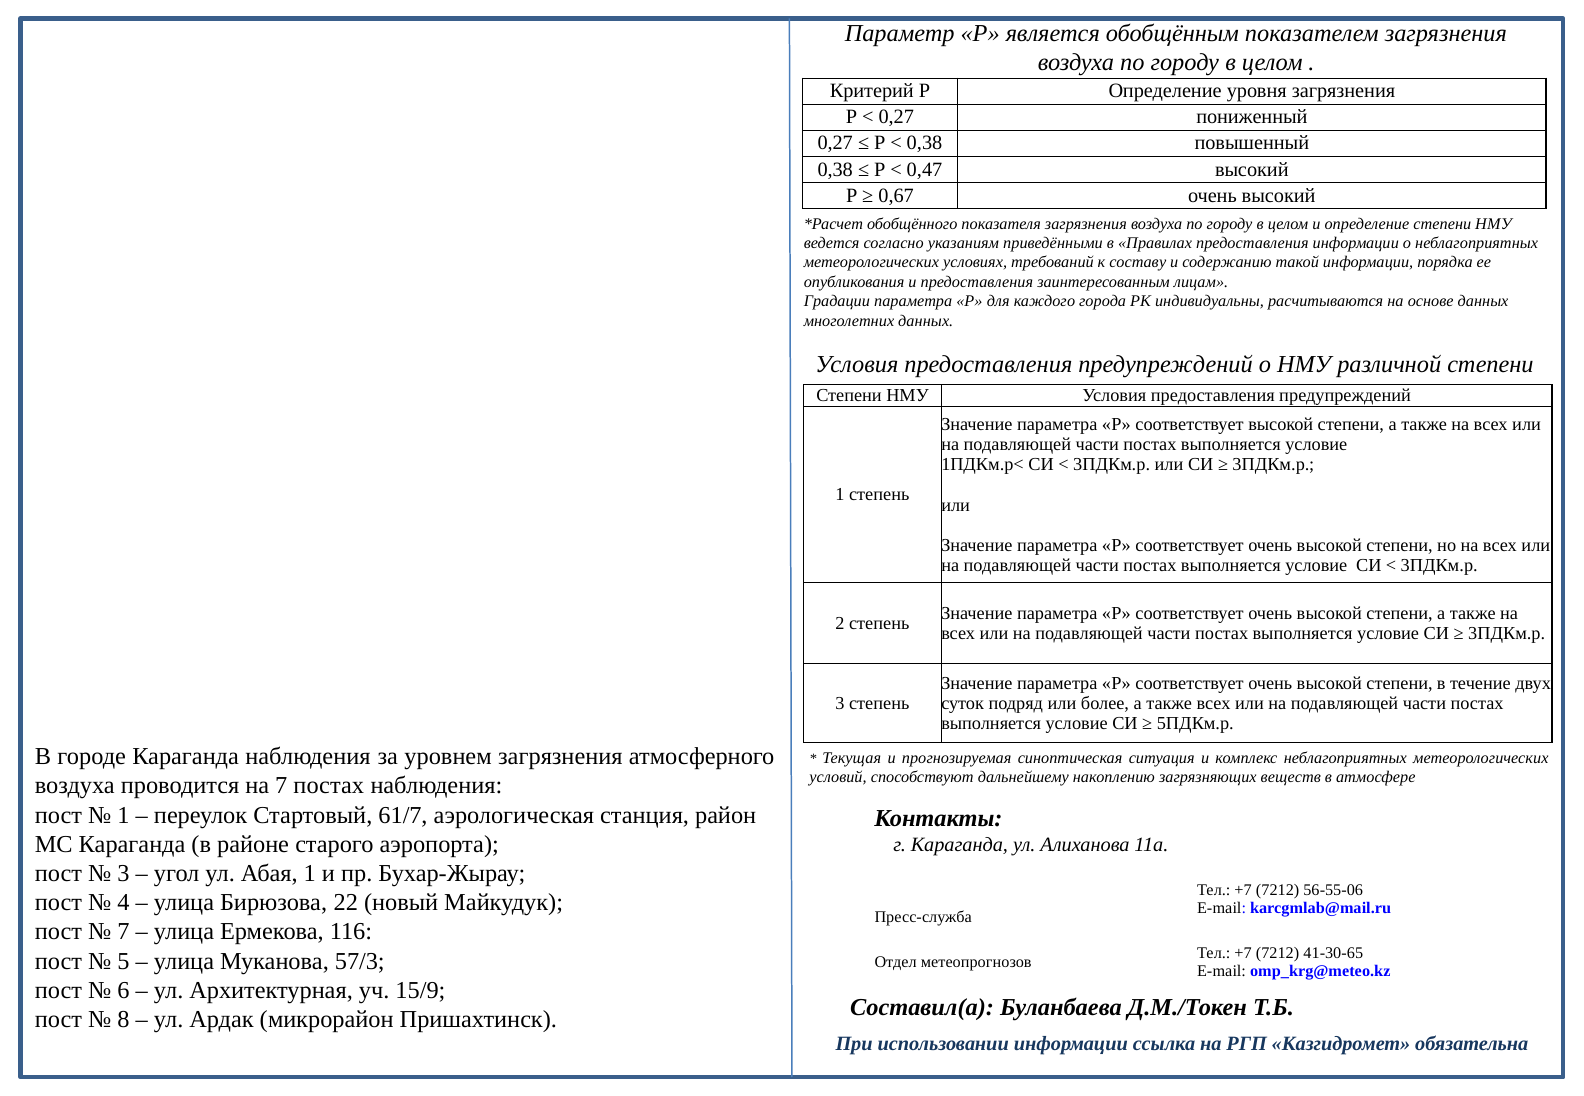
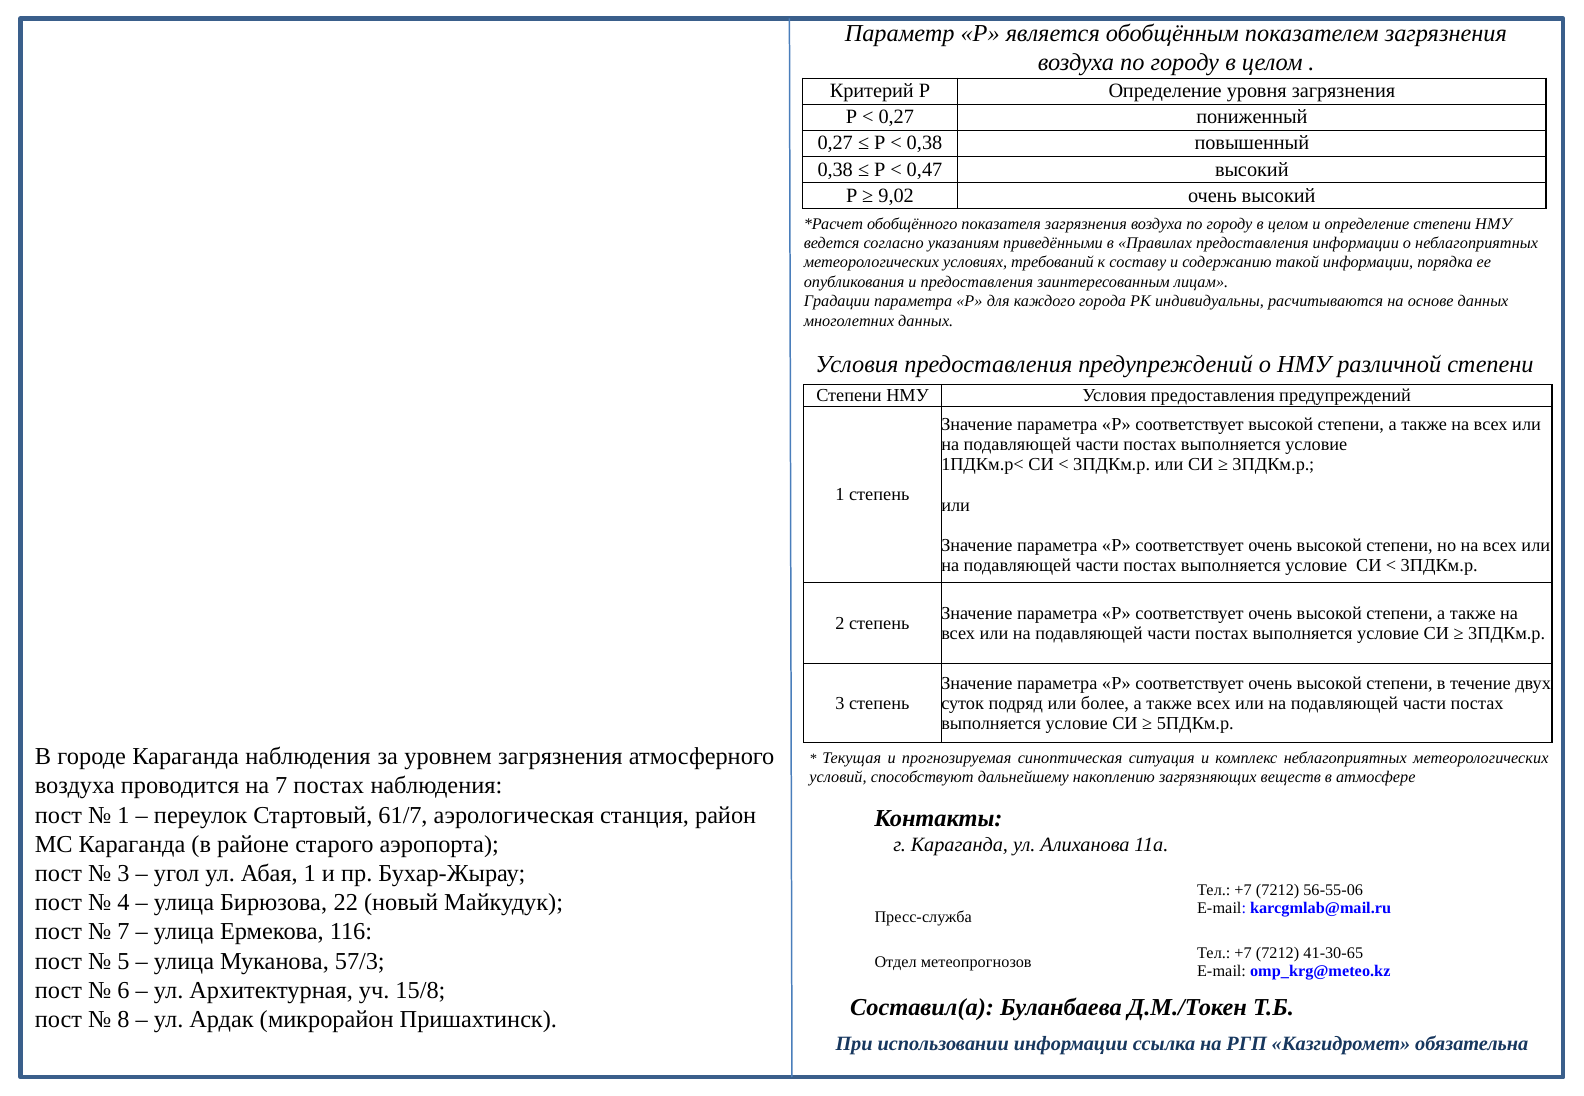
0,67: 0,67 -> 9,02 (896, 196)
15/9: 15/9 -> 15/8 (420, 991)
